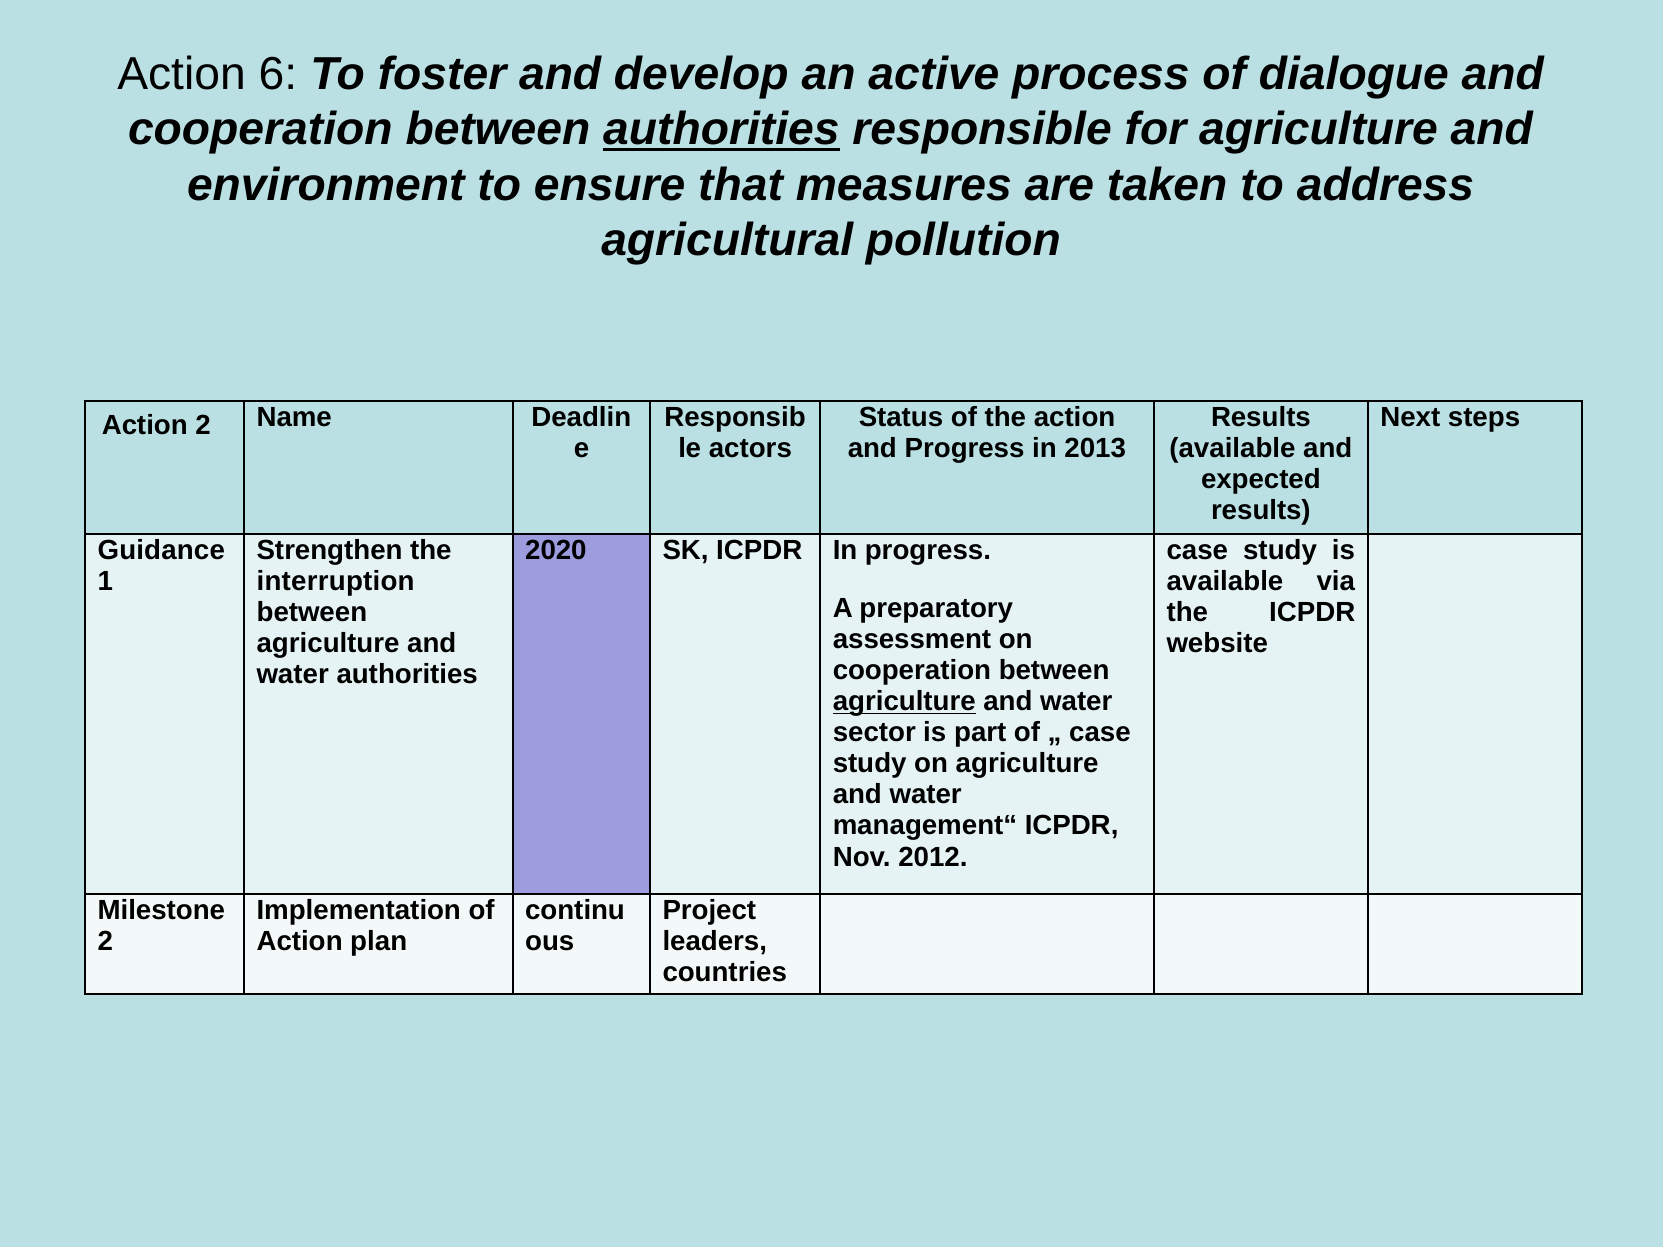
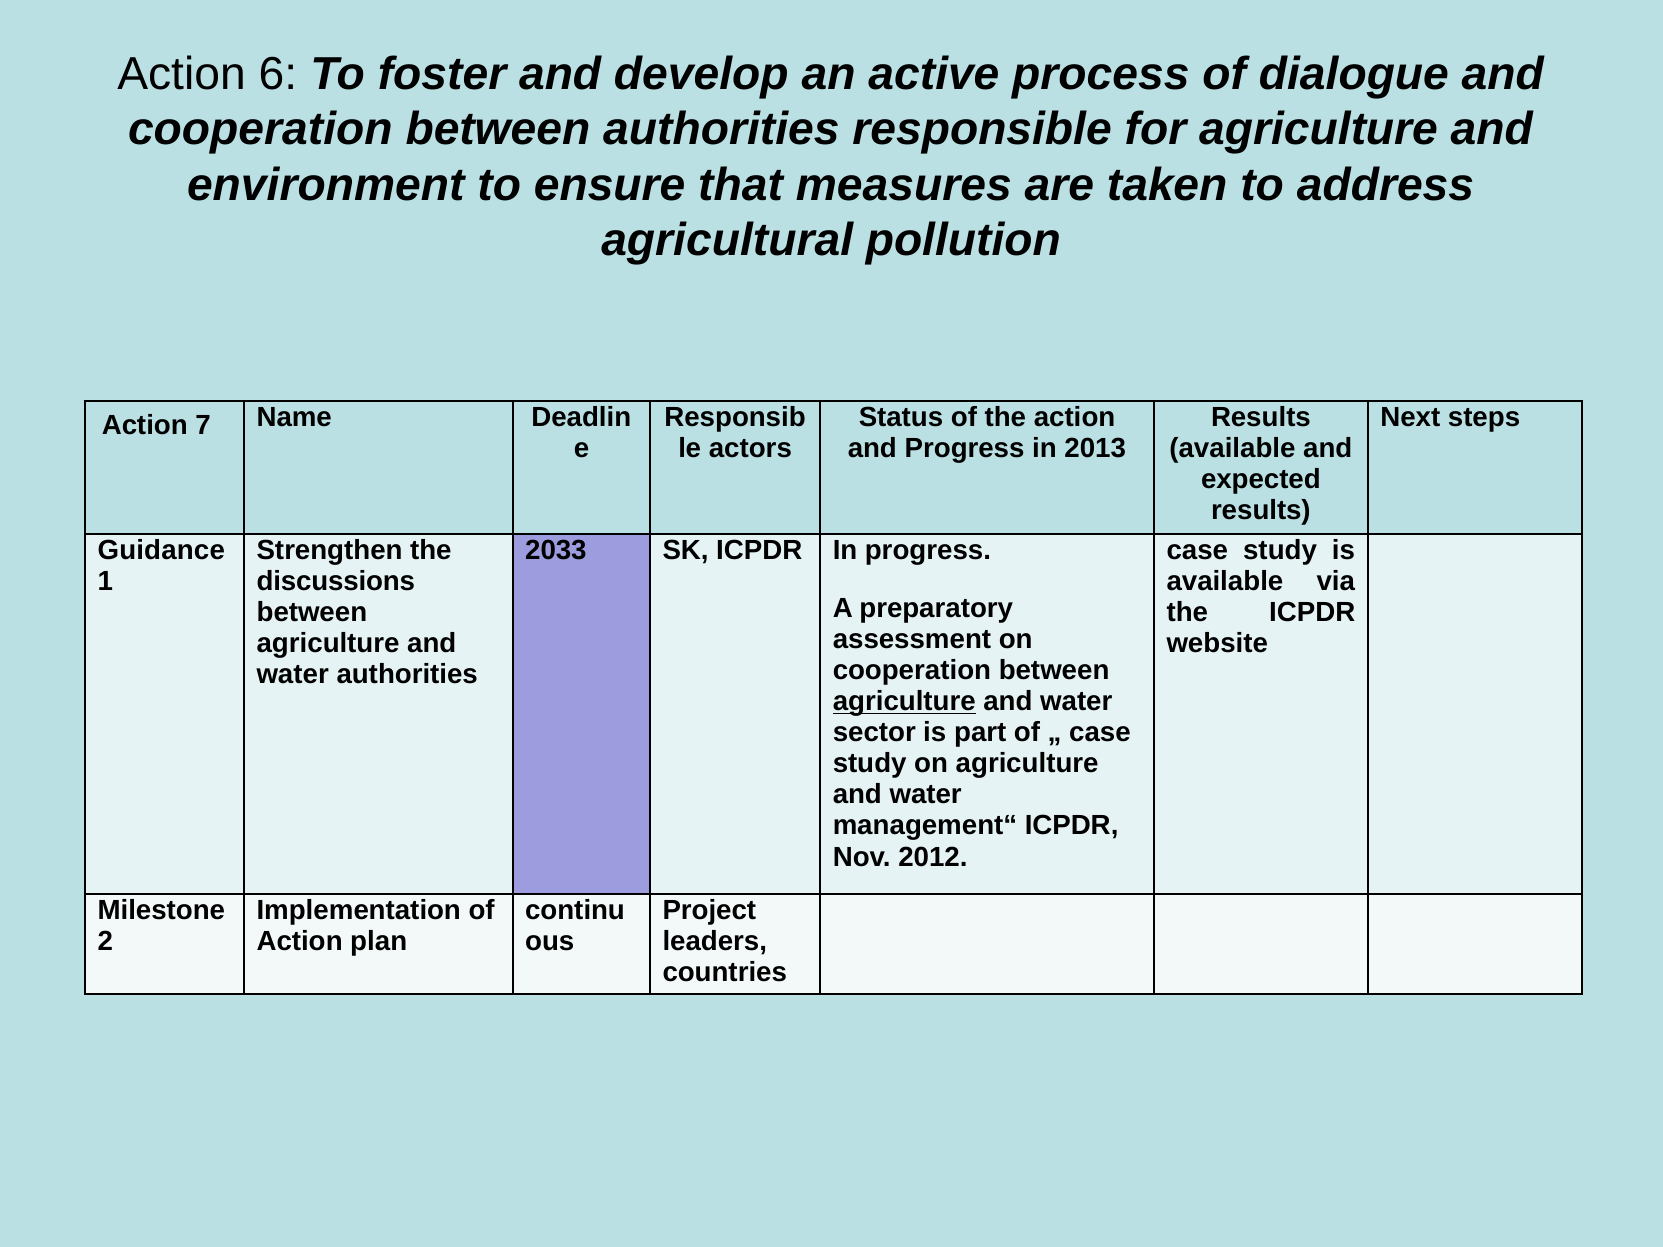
authorities underline: present -> none (721, 129)
Action 2: 2 -> 7 (203, 425)
2020: 2020 -> 2033 (556, 550)
interruption: interruption -> discussions (336, 581)
